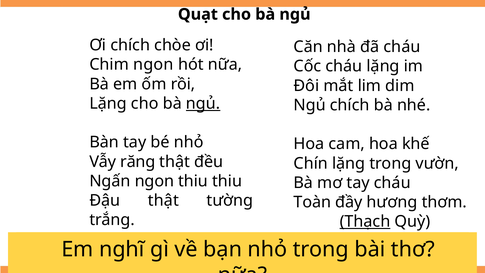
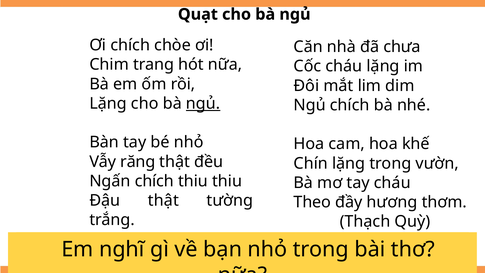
đã cháu: cháu -> chưa (402, 47)
Chim ngon: ngon -> trang (153, 65)
Ngấn ngon: ngon -> chích (154, 181)
Toàn: Toàn -> Theo (312, 202)
Thạch underline: present -> none (365, 221)
